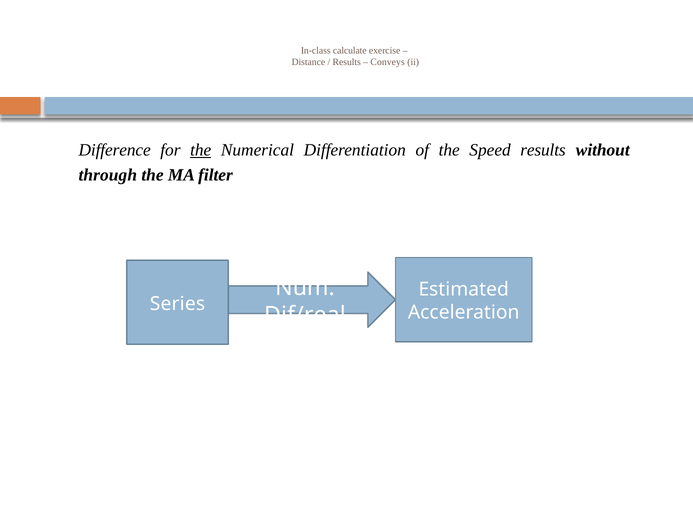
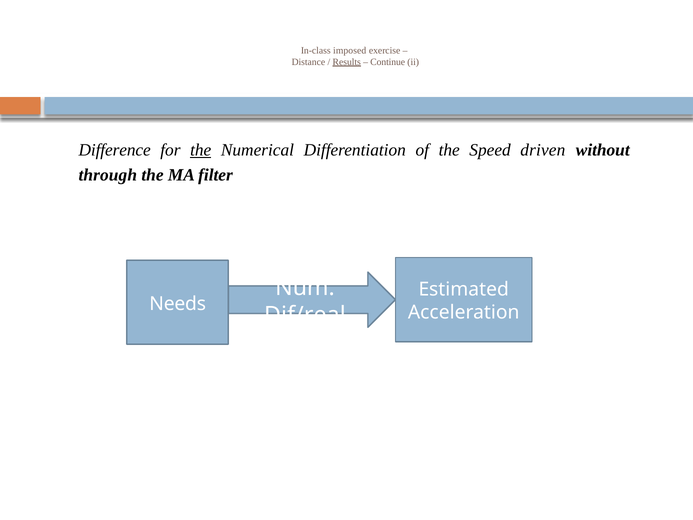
calculate: calculate -> imposed (350, 50)
Results underline: none -> present (347, 62)
Conveys: Conveys -> Continue (388, 62)
Speed results: results -> driven (543, 150)
Series: Series -> Needs (178, 304)
